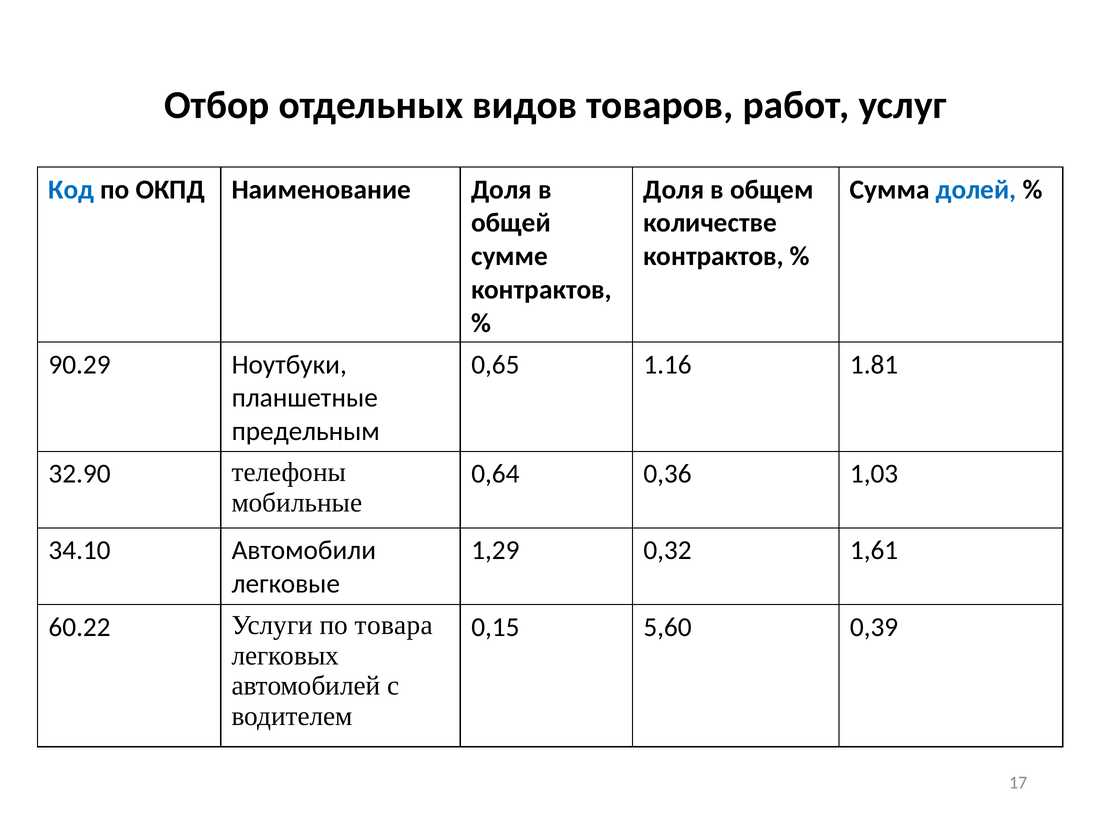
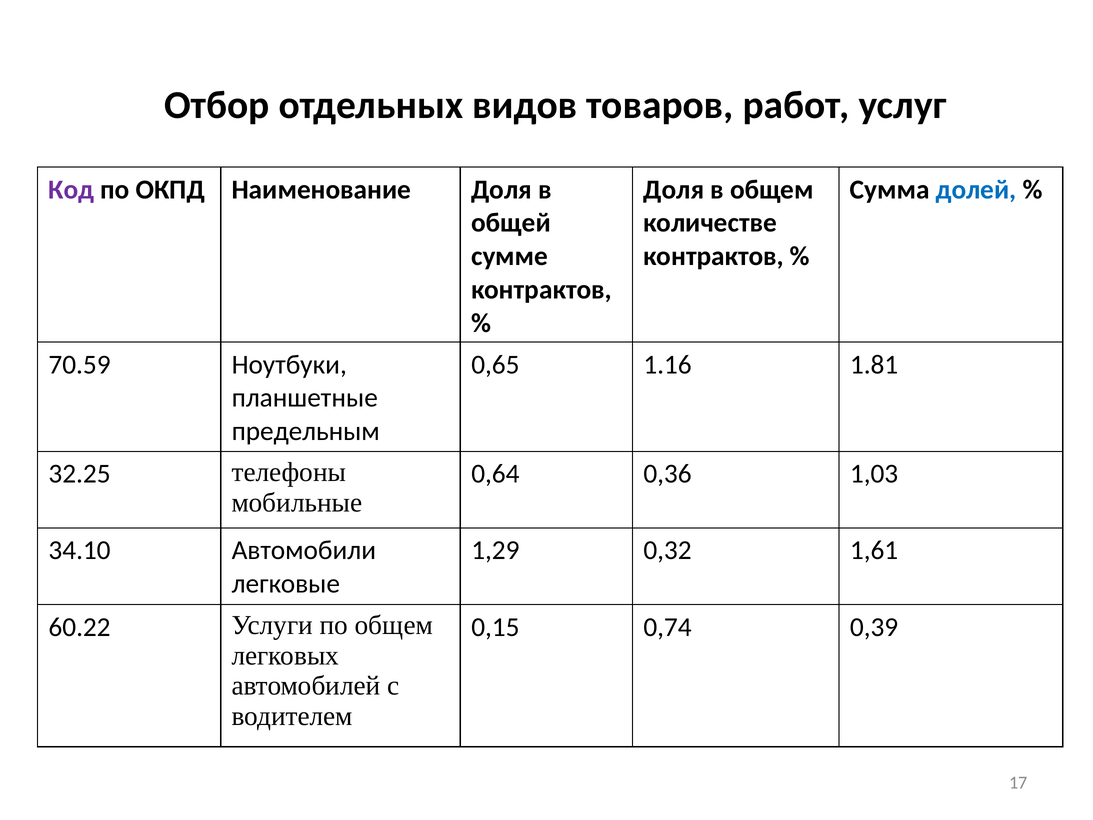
Код colour: blue -> purple (71, 189)
90.29: 90.29 -> 70.59 (80, 364)
32.90: 32.90 -> 32.25 (80, 474)
по товара: товара -> общем (394, 625)
5,60: 5,60 -> 0,74 (668, 627)
